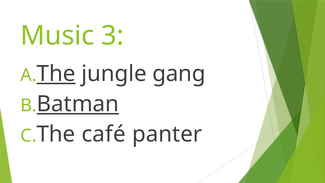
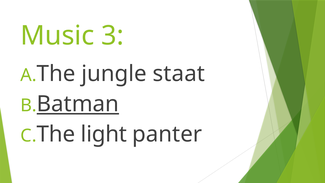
The underline: present -> none (56, 74)
gang: gang -> staat (179, 74)
café: café -> light (104, 134)
